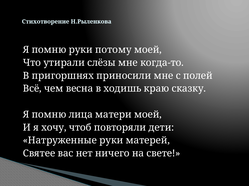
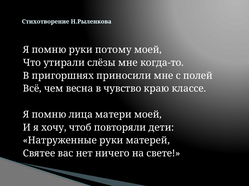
ходишь: ходишь -> чувство (122, 89)
сказку: сказку -> классе (189, 89)
